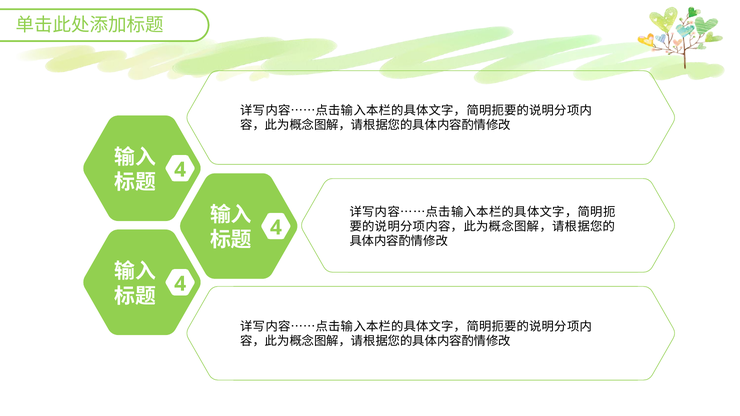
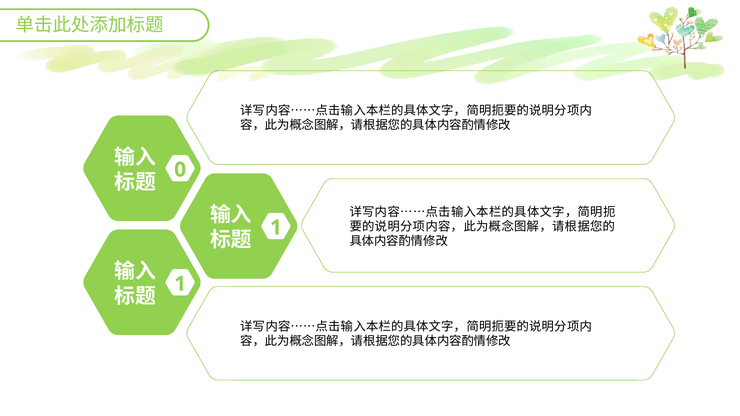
4: 4 -> 0 (180, 170)
4: 4 -> 1 (276, 228)
4: 4 -> 1 (180, 284)
